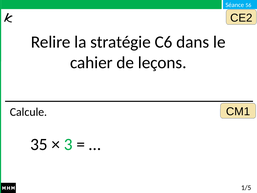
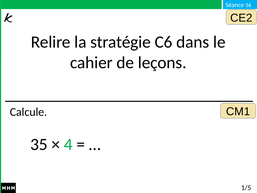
3: 3 -> 4 (68, 144)
